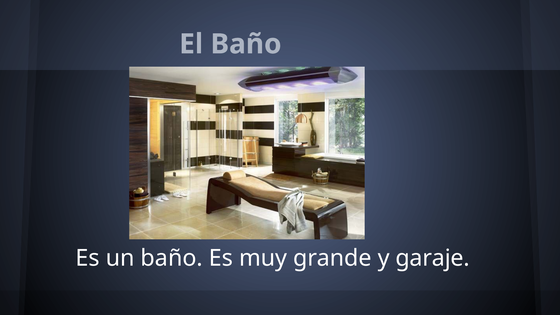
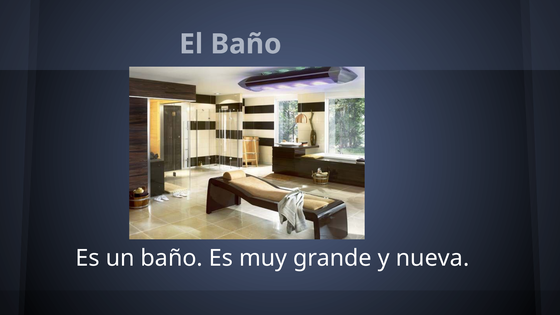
garaje: garaje -> nueva (432, 258)
